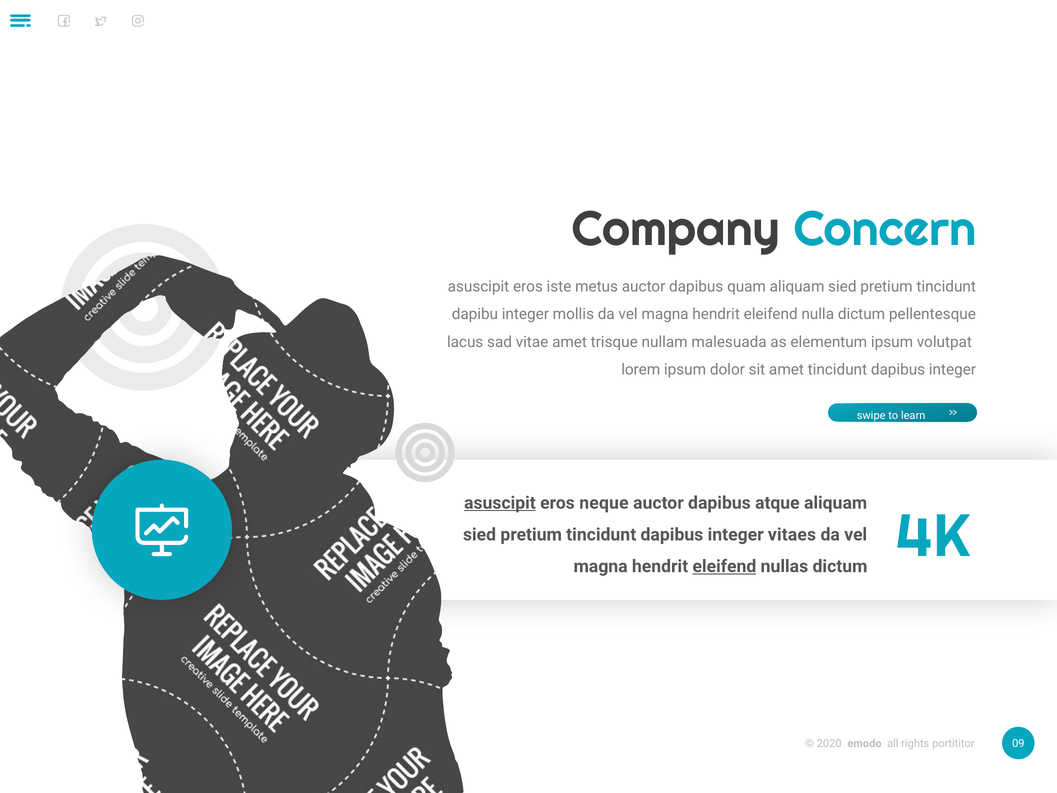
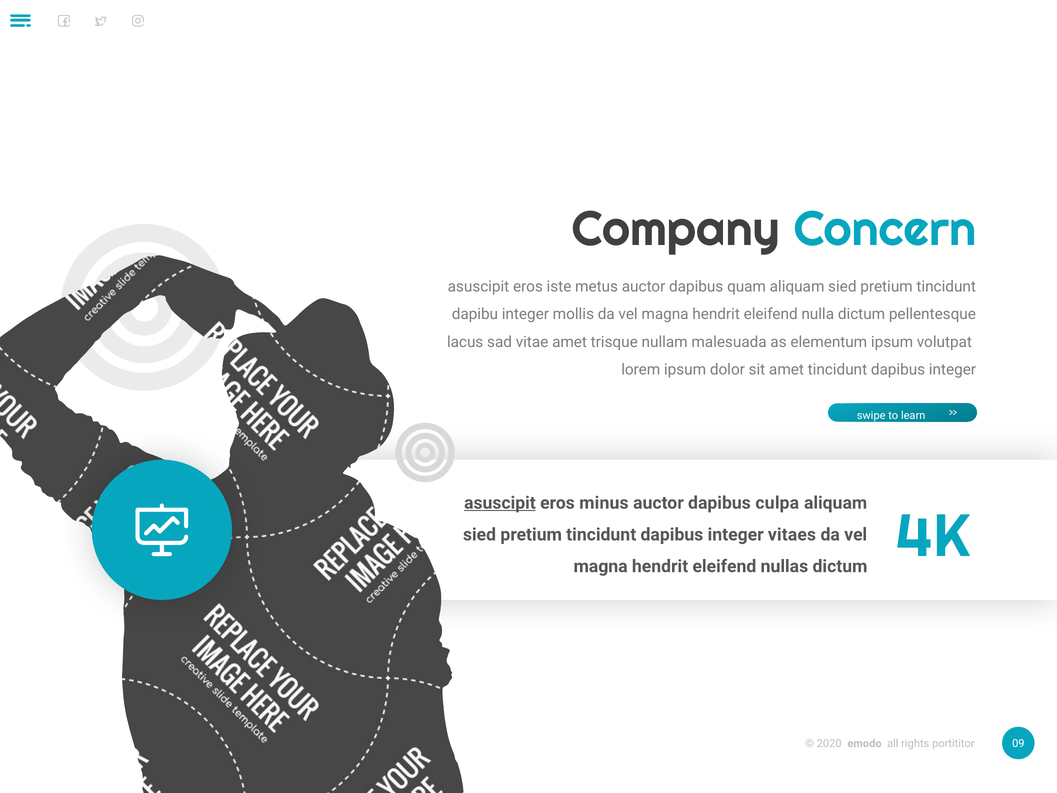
neque: neque -> minus (604, 503)
atque: atque -> culpa (777, 503)
eleifend underline: present -> none (724, 566)
